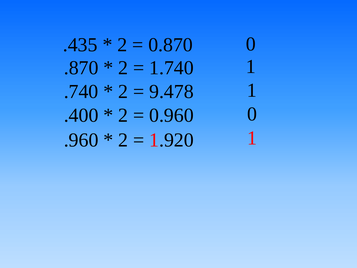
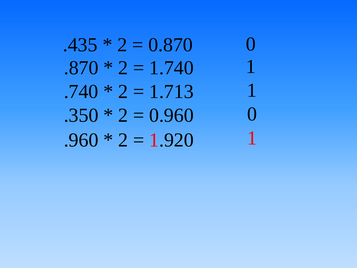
9.478: 9.478 -> 1.713 (171, 92)
.400: .400 -> .350 (81, 115)
